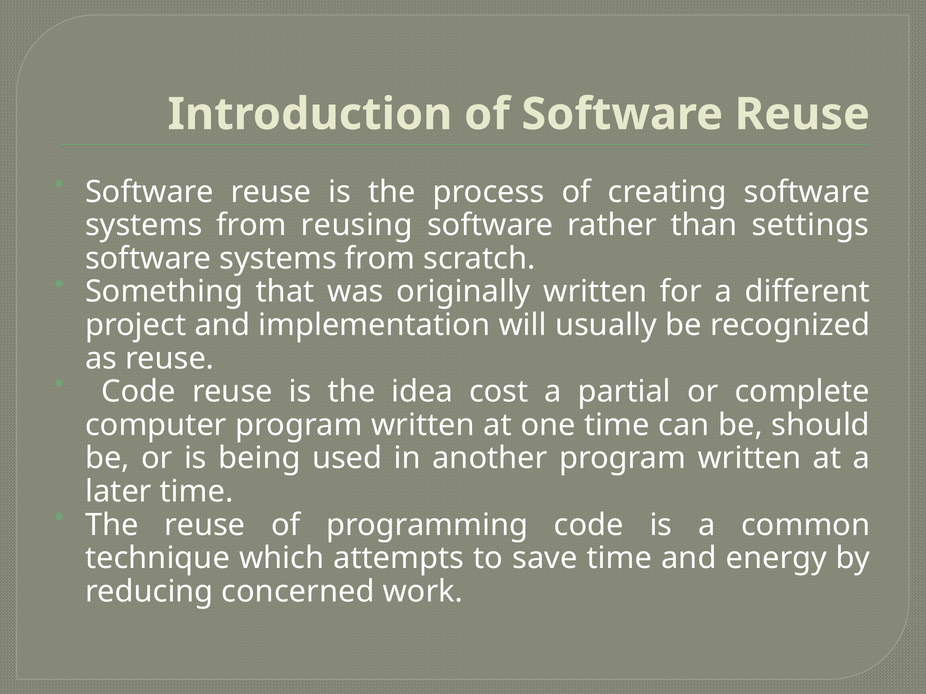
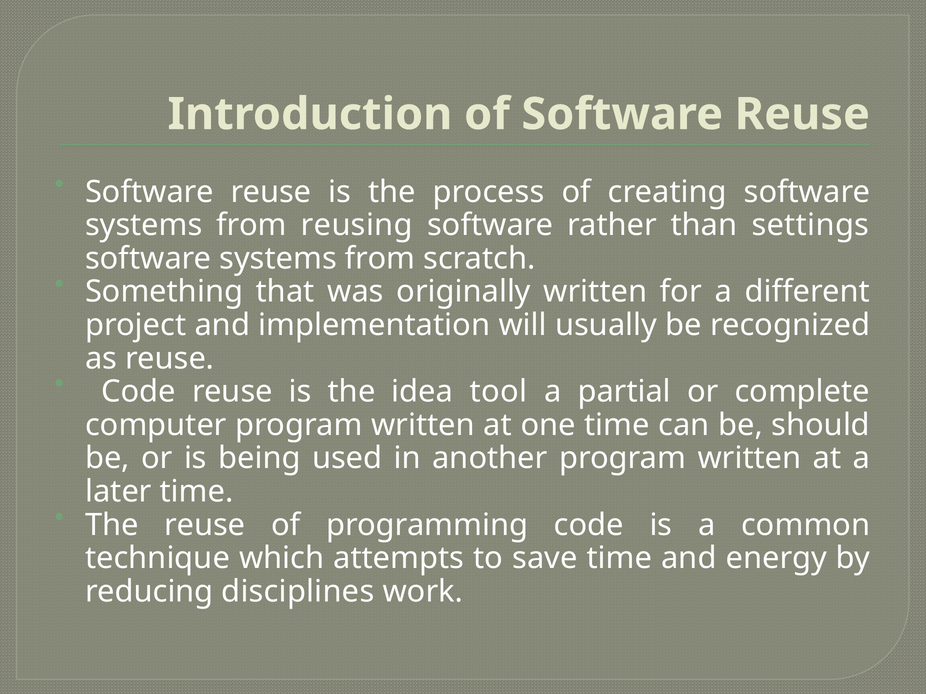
cost: cost -> tool (499, 392)
concerned: concerned -> disciplines (298, 592)
